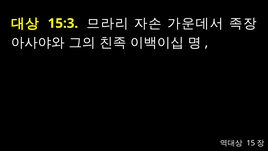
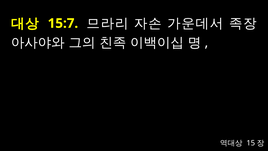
15:3: 15:3 -> 15:7 (63, 23)
